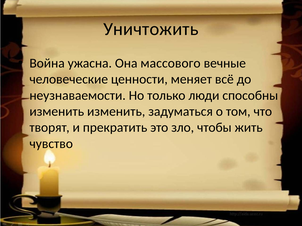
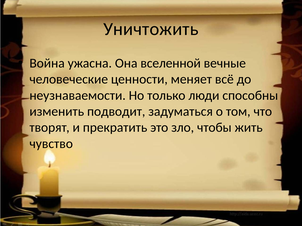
массового: массового -> вселенной (171, 63)
изменить изменить: изменить -> подводит (116, 112)
